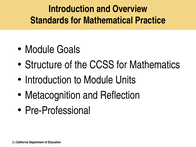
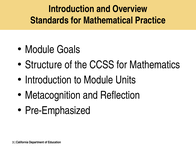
Pre-Professional: Pre-Professional -> Pre-Emphasized (58, 110)
